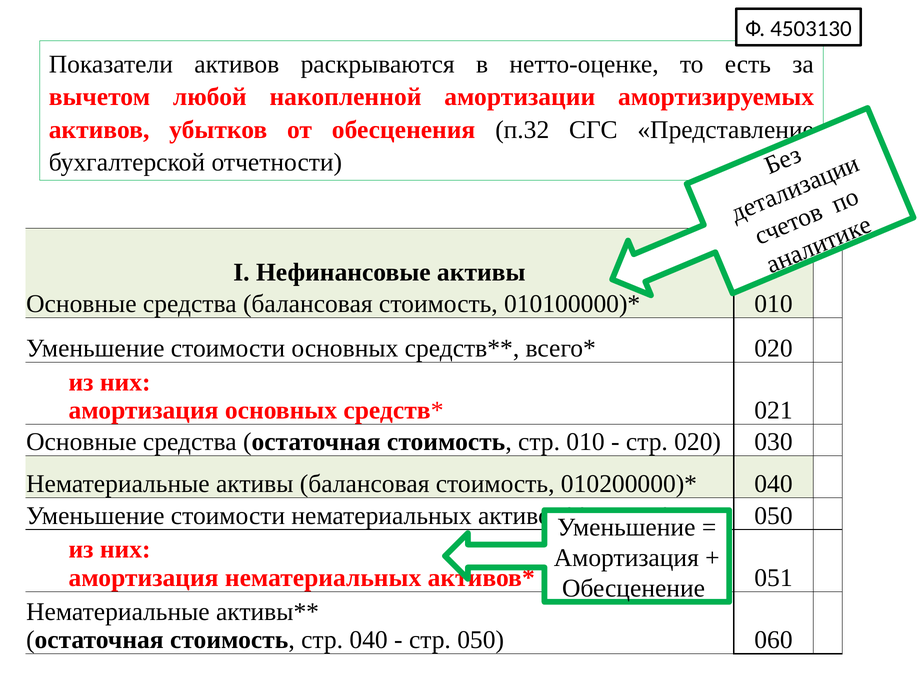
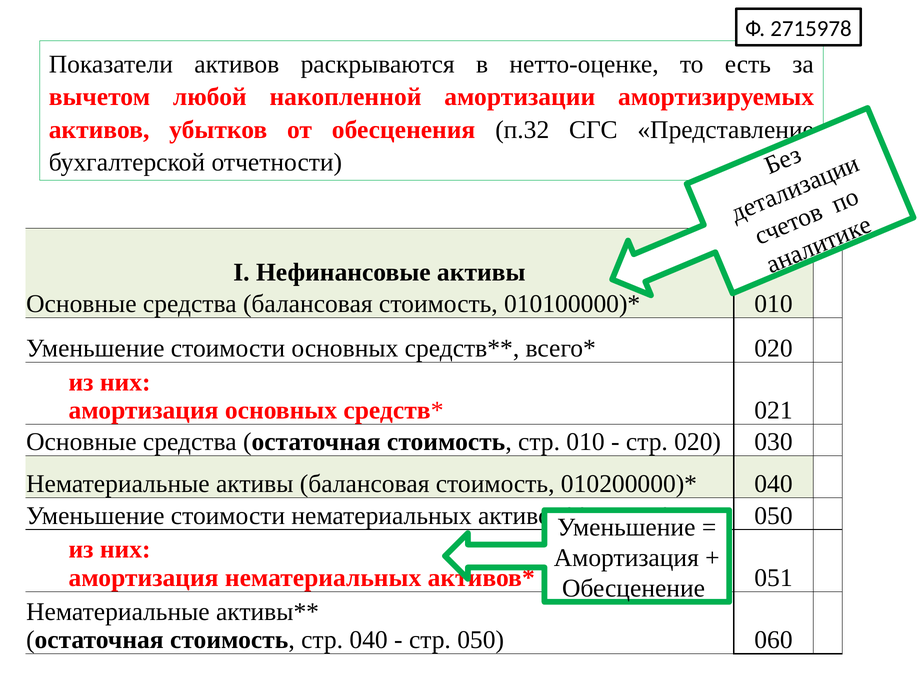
4503130: 4503130 -> 2715978 (811, 29)
